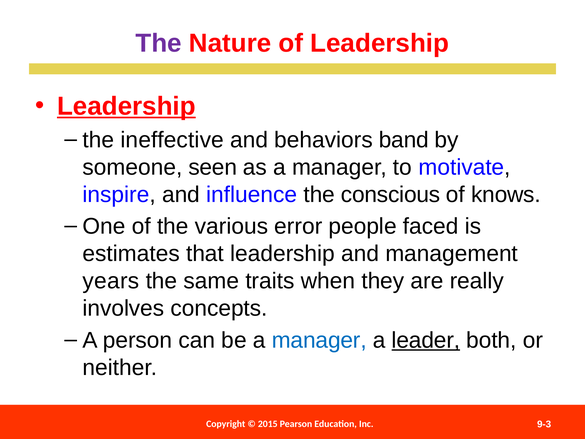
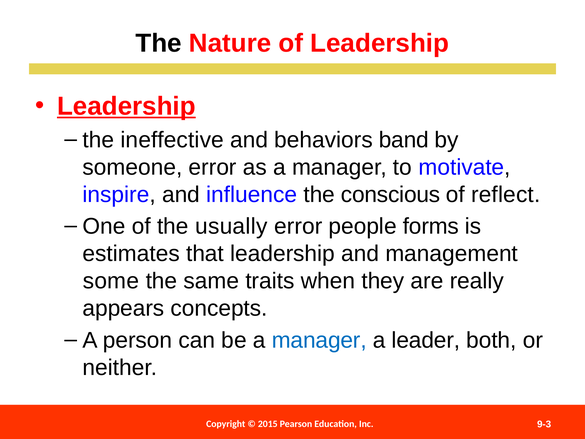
The colour: purple -> black (159, 43)
someone seen: seen -> error (213, 167)
knows: knows -> reflect (506, 194)
various: various -> usually (231, 226)
faced: faced -> forms (431, 226)
years: years -> some (111, 281)
involves: involves -> appears (123, 308)
leader underline: present -> none (426, 340)
